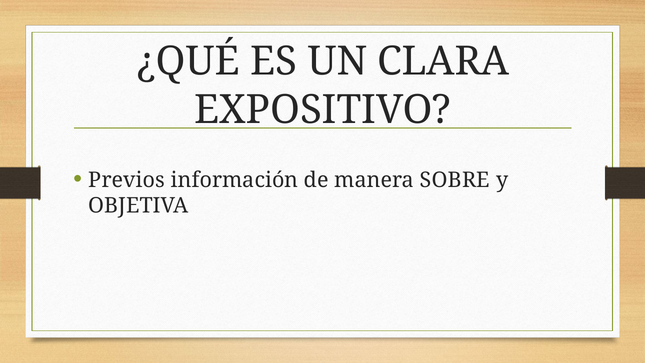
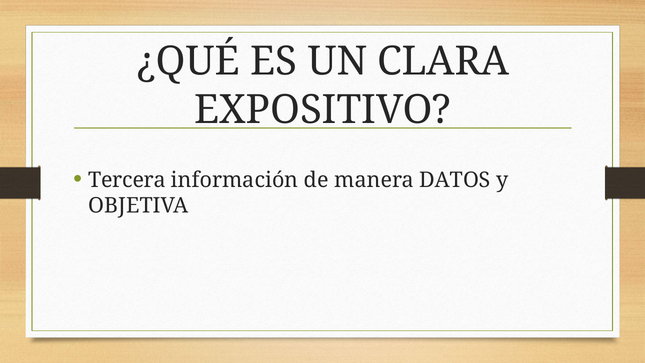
Previos: Previos -> Tercera (127, 180)
SOBRE: SOBRE -> DATOS (455, 180)
